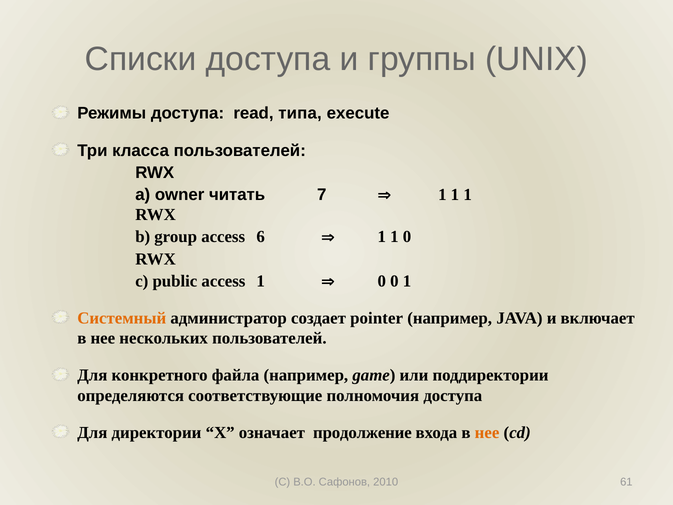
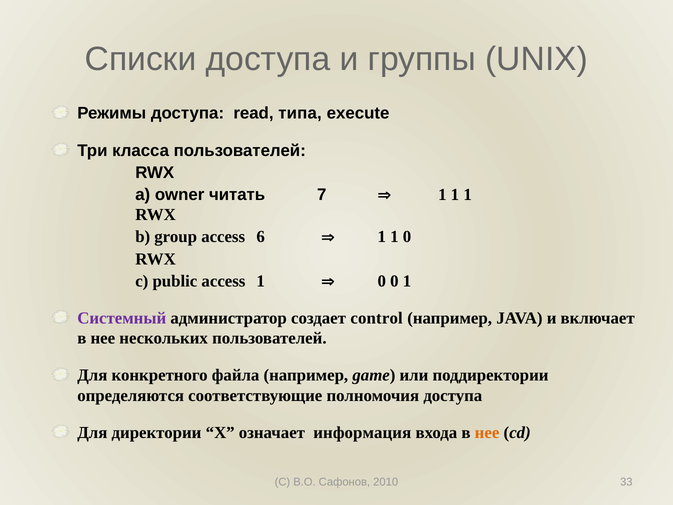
Системный colour: orange -> purple (122, 318)
pointer: pointer -> control (377, 318)
продолжение: продолжение -> информация (362, 432)
61: 61 -> 33 (626, 482)
